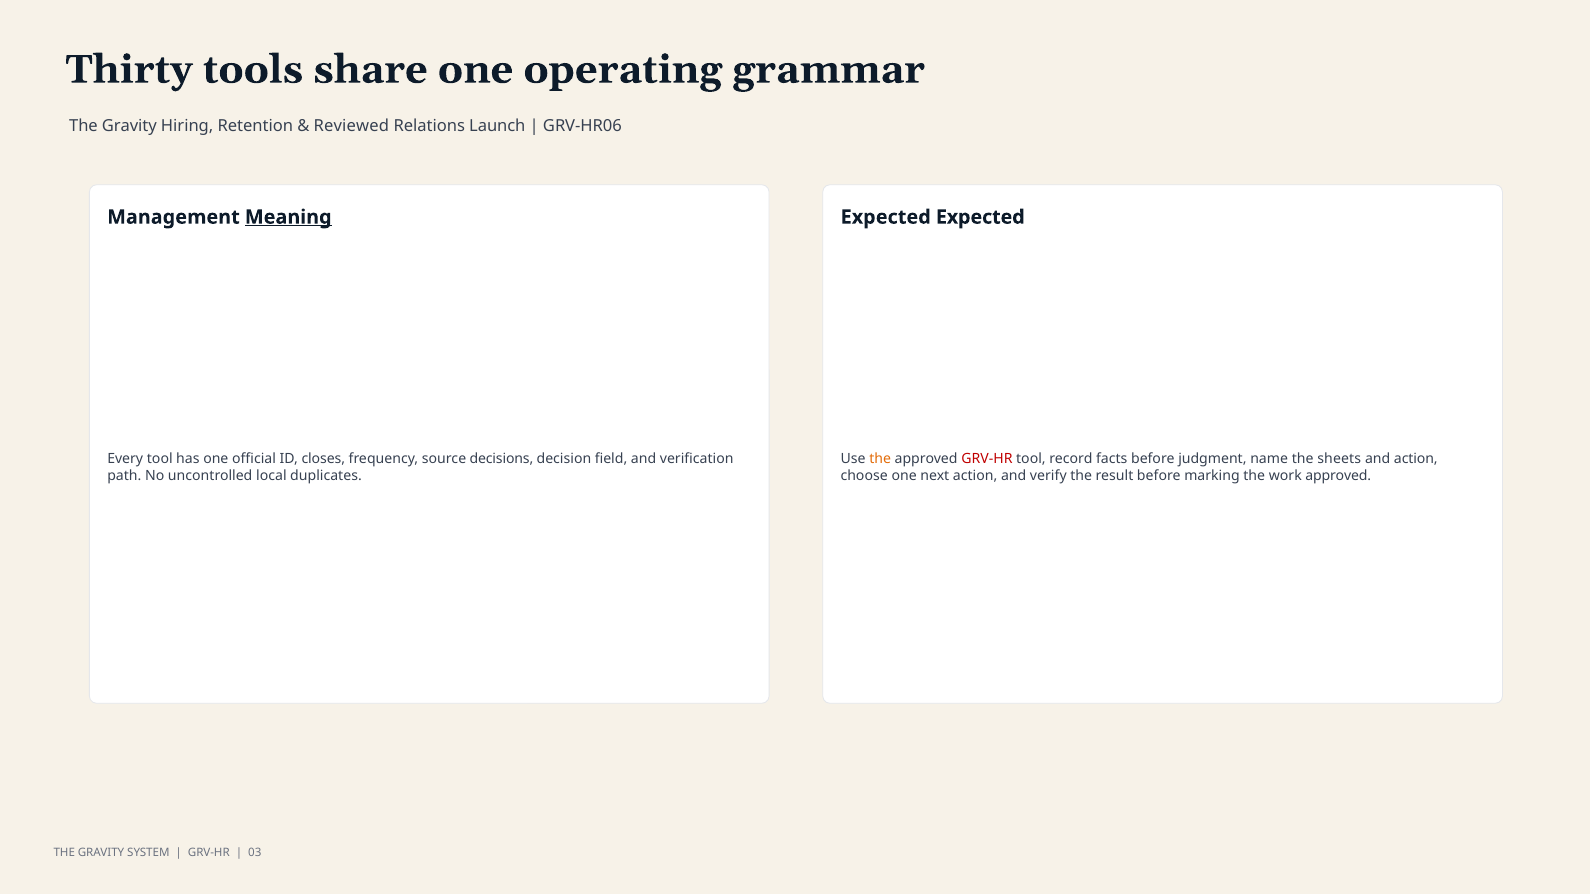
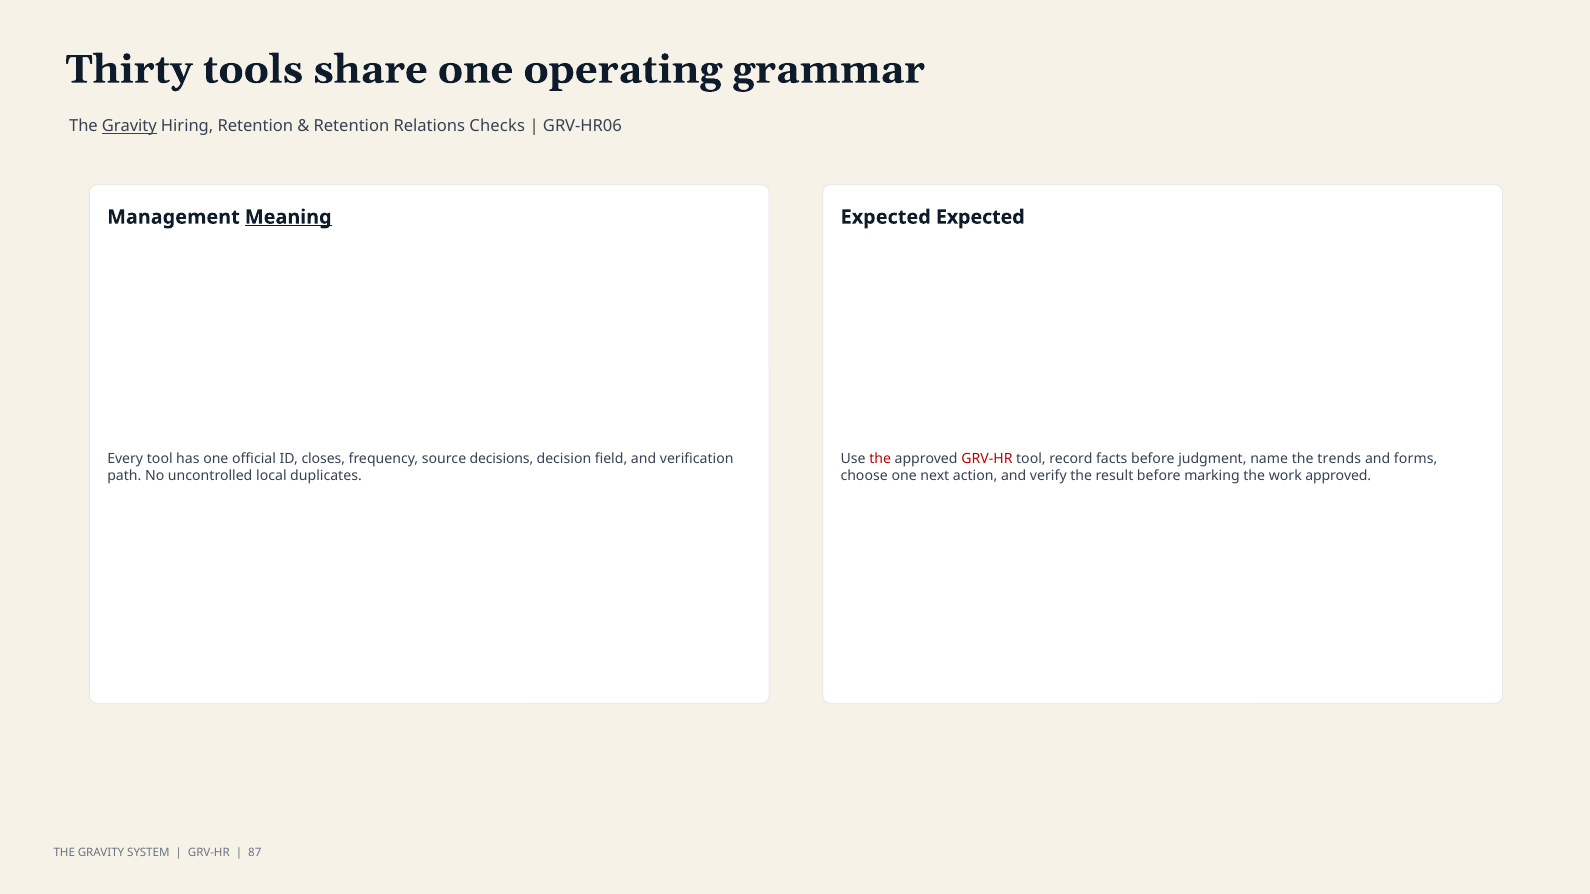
Gravity underline: none -> present (129, 126)
Reviewed: Reviewed -> Retention (351, 126)
Launch: Launch -> Checks (497, 126)
the colour: orange -> red (880, 459)
sheets: sheets -> trends (1339, 459)
and action: action -> forms (1416, 459)
03: 03 -> 87 (255, 853)
